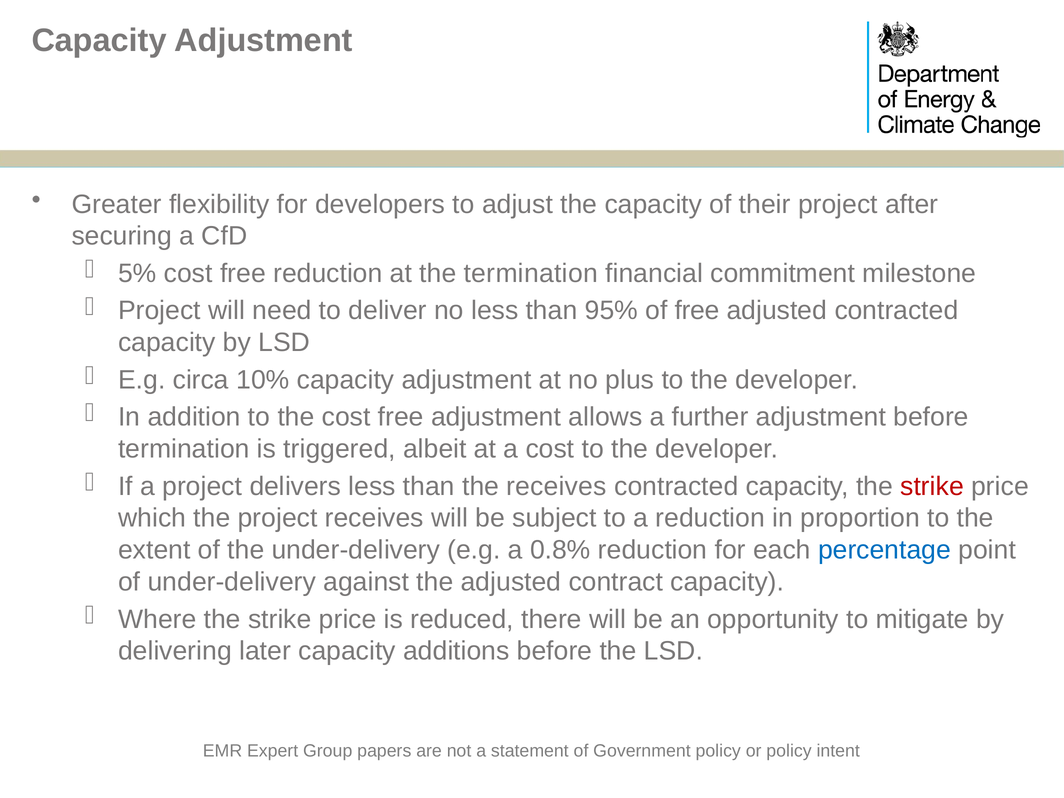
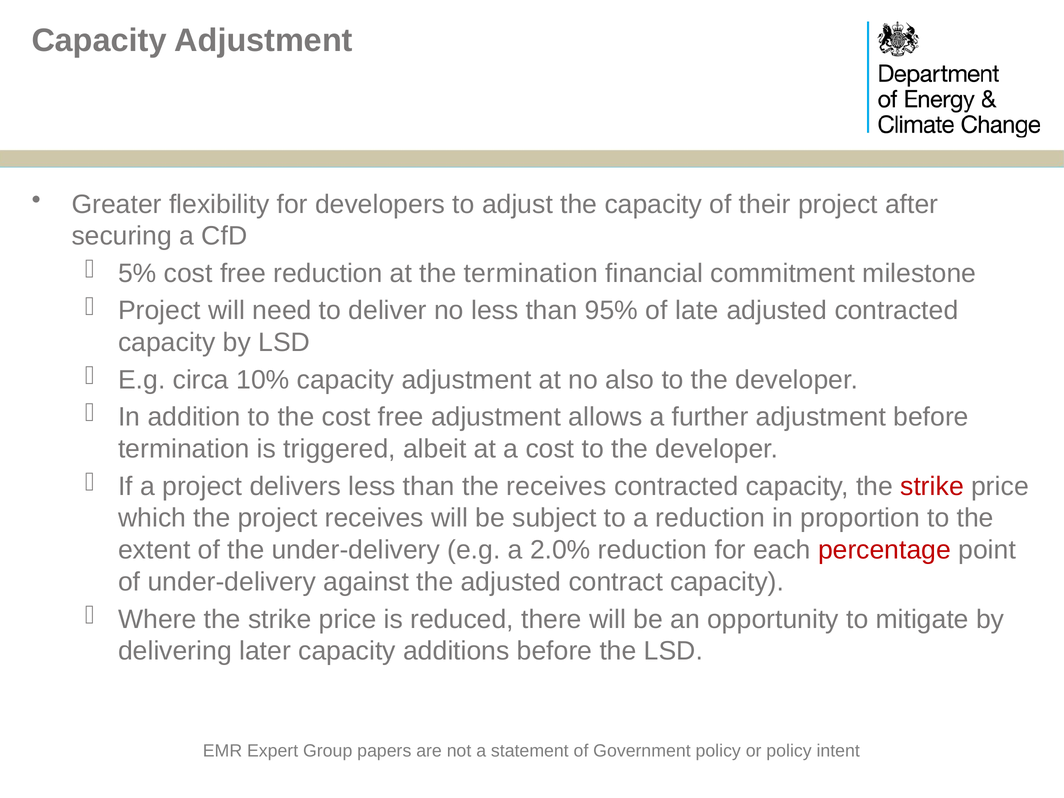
of free: free -> late (697, 311)
plus: plus -> also (630, 380)
0.8%: 0.8% -> 2.0% (560, 550)
percentage colour: blue -> red (884, 550)
